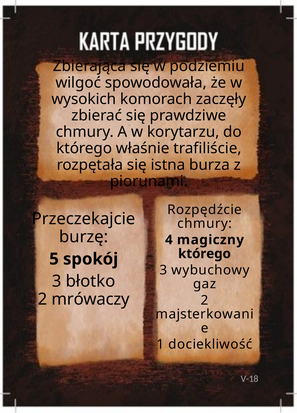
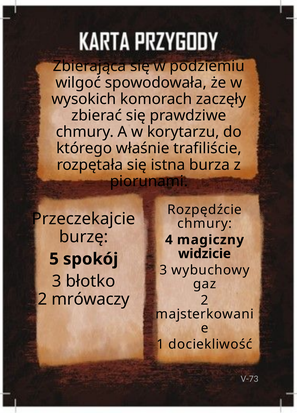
którego: którego -> widzicie (205, 254)
V-18: V-18 -> V-73 (250, 379)
